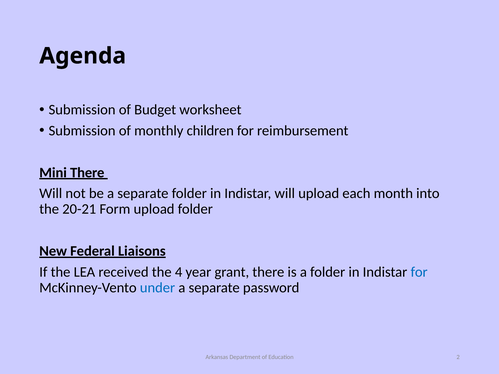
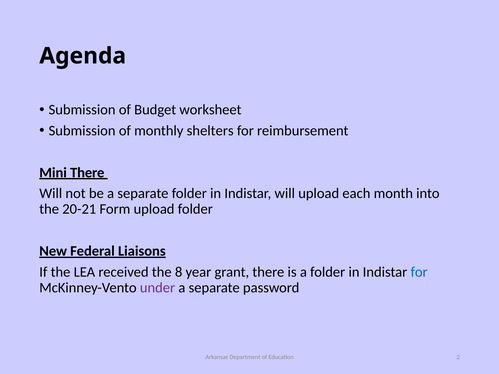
children: children -> shelters (210, 131)
4: 4 -> 8 (179, 272)
under colour: blue -> purple (157, 288)
